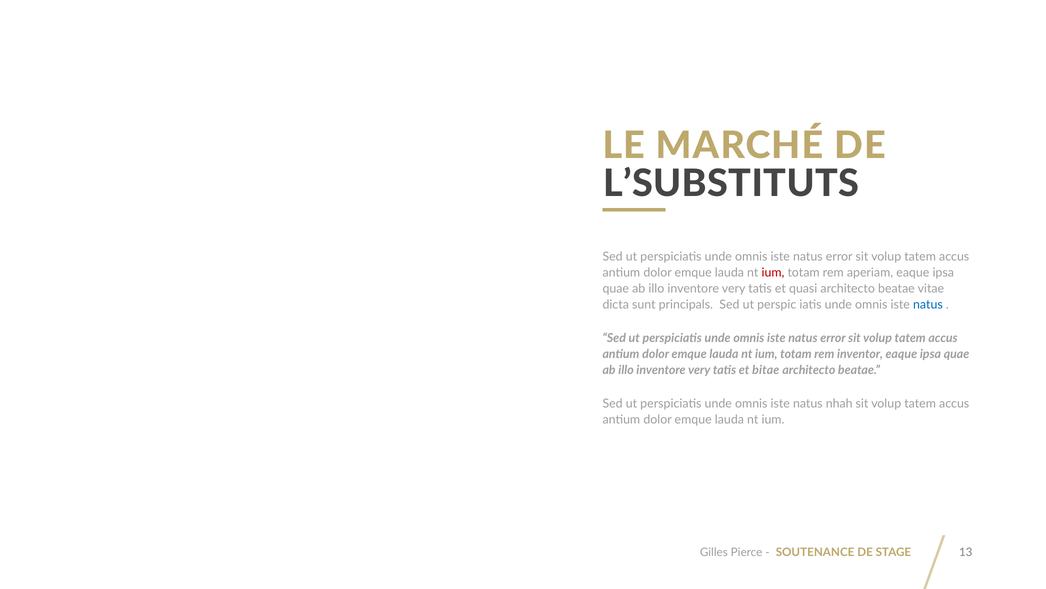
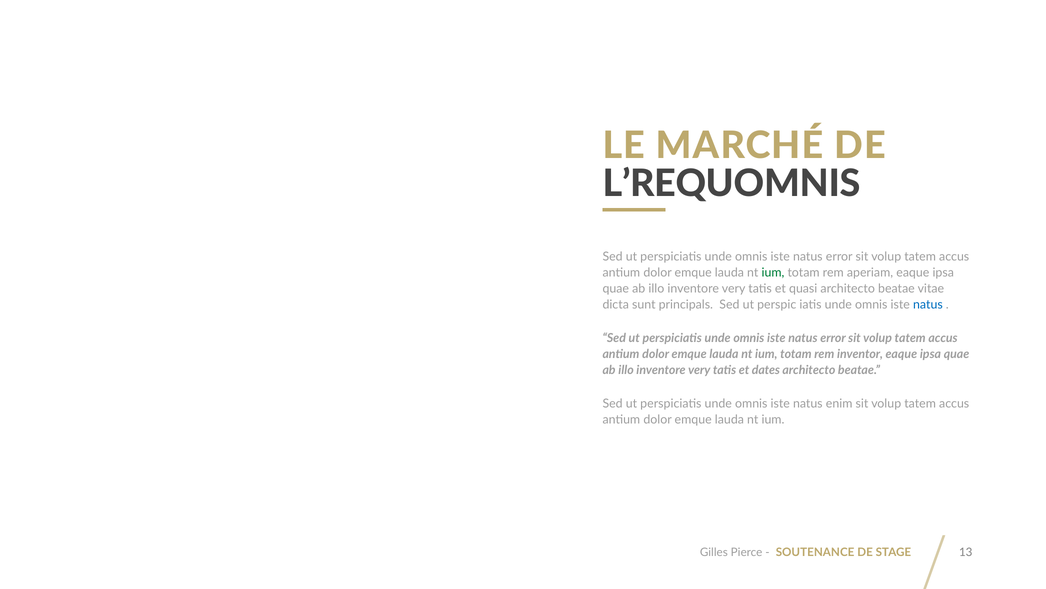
L’SUBSTITUTS: L’SUBSTITUTS -> L’REQUOMNIS (732, 183)
ium colour: red -> green (773, 272)
bitae: bitae -> dates (766, 370)
nhah: nhah -> enim (839, 403)
